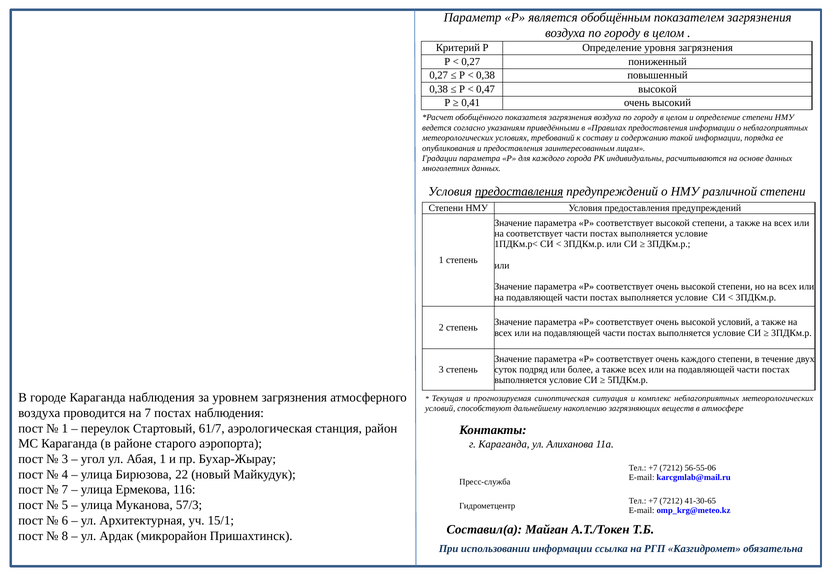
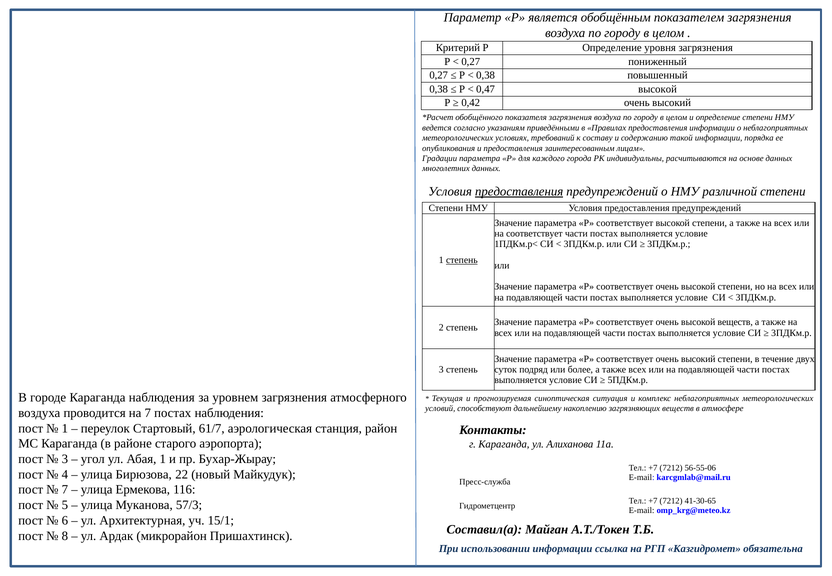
0,41: 0,41 -> 0,42 (471, 103)
степень underline: none -> present (462, 260)
высокой условий: условий -> веществ (735, 322)
соответствует очень каждого: каждого -> высокий (698, 359)
